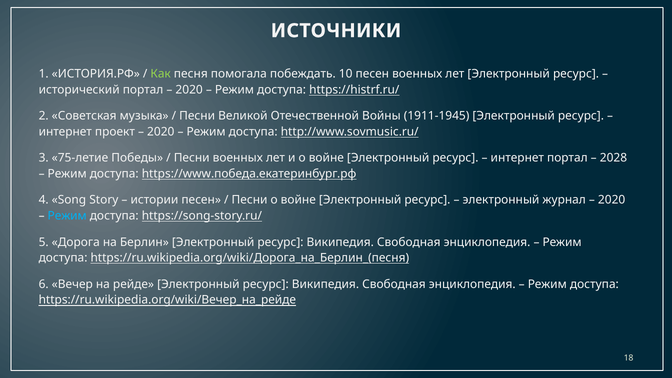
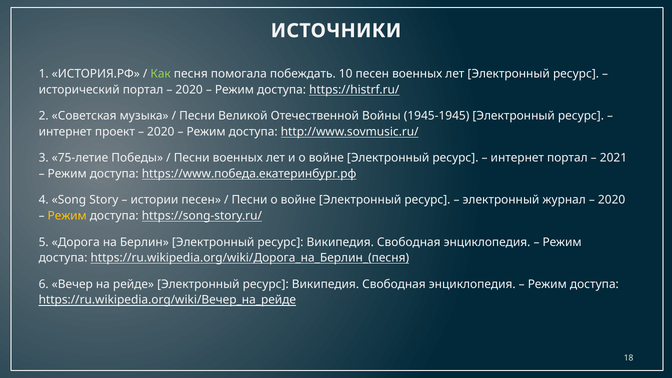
1911-1945: 1911-1945 -> 1945-1945 (437, 116)
2028: 2028 -> 2021 (613, 158)
Режим colour: light blue -> yellow (67, 216)
